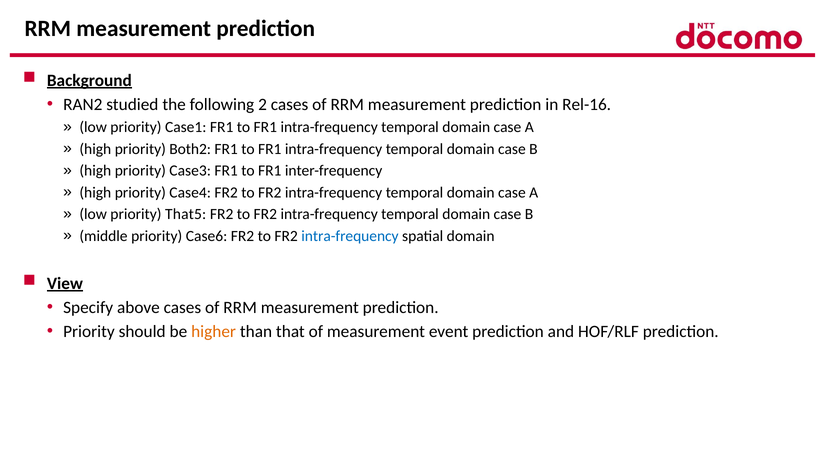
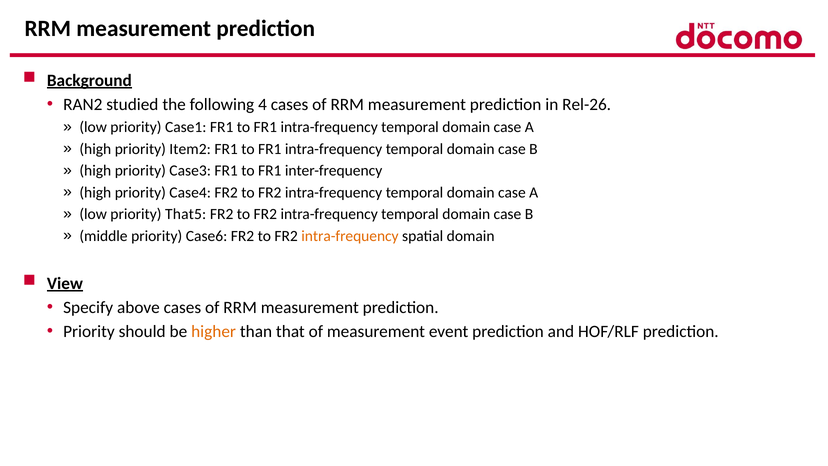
following 2: 2 -> 4 (263, 105)
Rel-16: Rel-16 -> Rel-26 (587, 105)
Both2: Both2 -> Item2 (190, 149)
intra-frequency colour: blue -> orange (350, 236)
